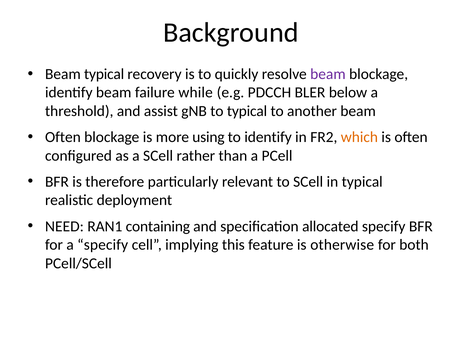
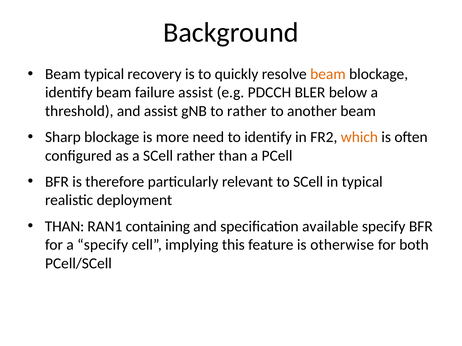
beam colour: purple -> orange (328, 74)
failure while: while -> assist (196, 93)
to typical: typical -> rather (247, 111)
Often: Often -> Sharp (63, 137)
using: using -> need (208, 137)
NEED: NEED -> THAN (65, 227)
allocated: allocated -> available (330, 227)
